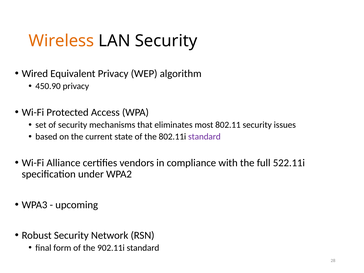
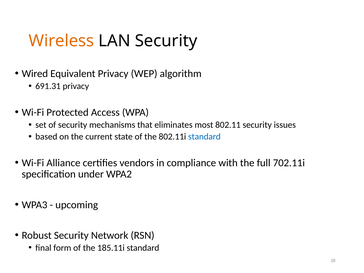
450.90: 450.90 -> 691.31 (48, 86)
standard colour: purple -> blue (204, 137)
522.11i: 522.11i -> 702.11i (289, 163)
902.11i: 902.11i -> 185.11i (111, 248)
